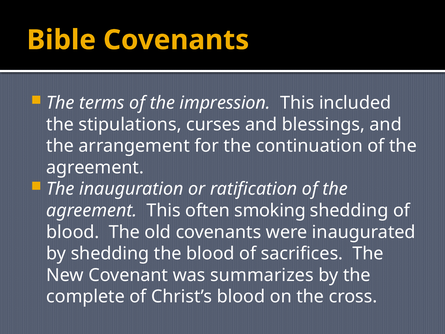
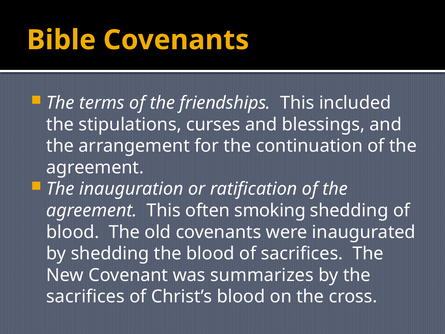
impression: impression -> friendships (225, 103)
complete: complete -> sacrifices (85, 296)
